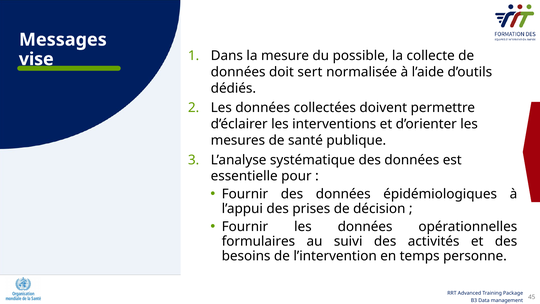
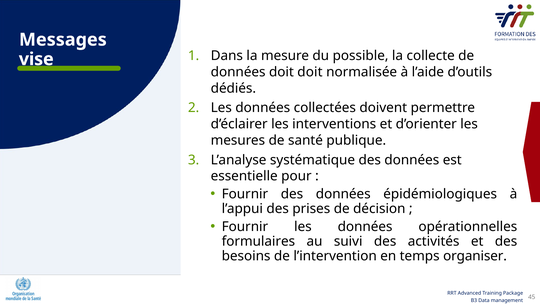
doit sert: sert -> doit (310, 72)
personne: personne -> organiser (475, 256)
